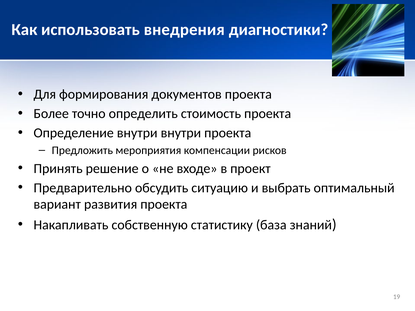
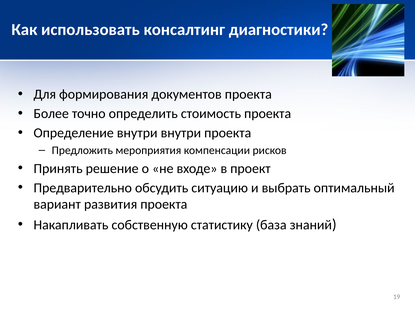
внедрения: внедрения -> консалтинг (184, 30)
